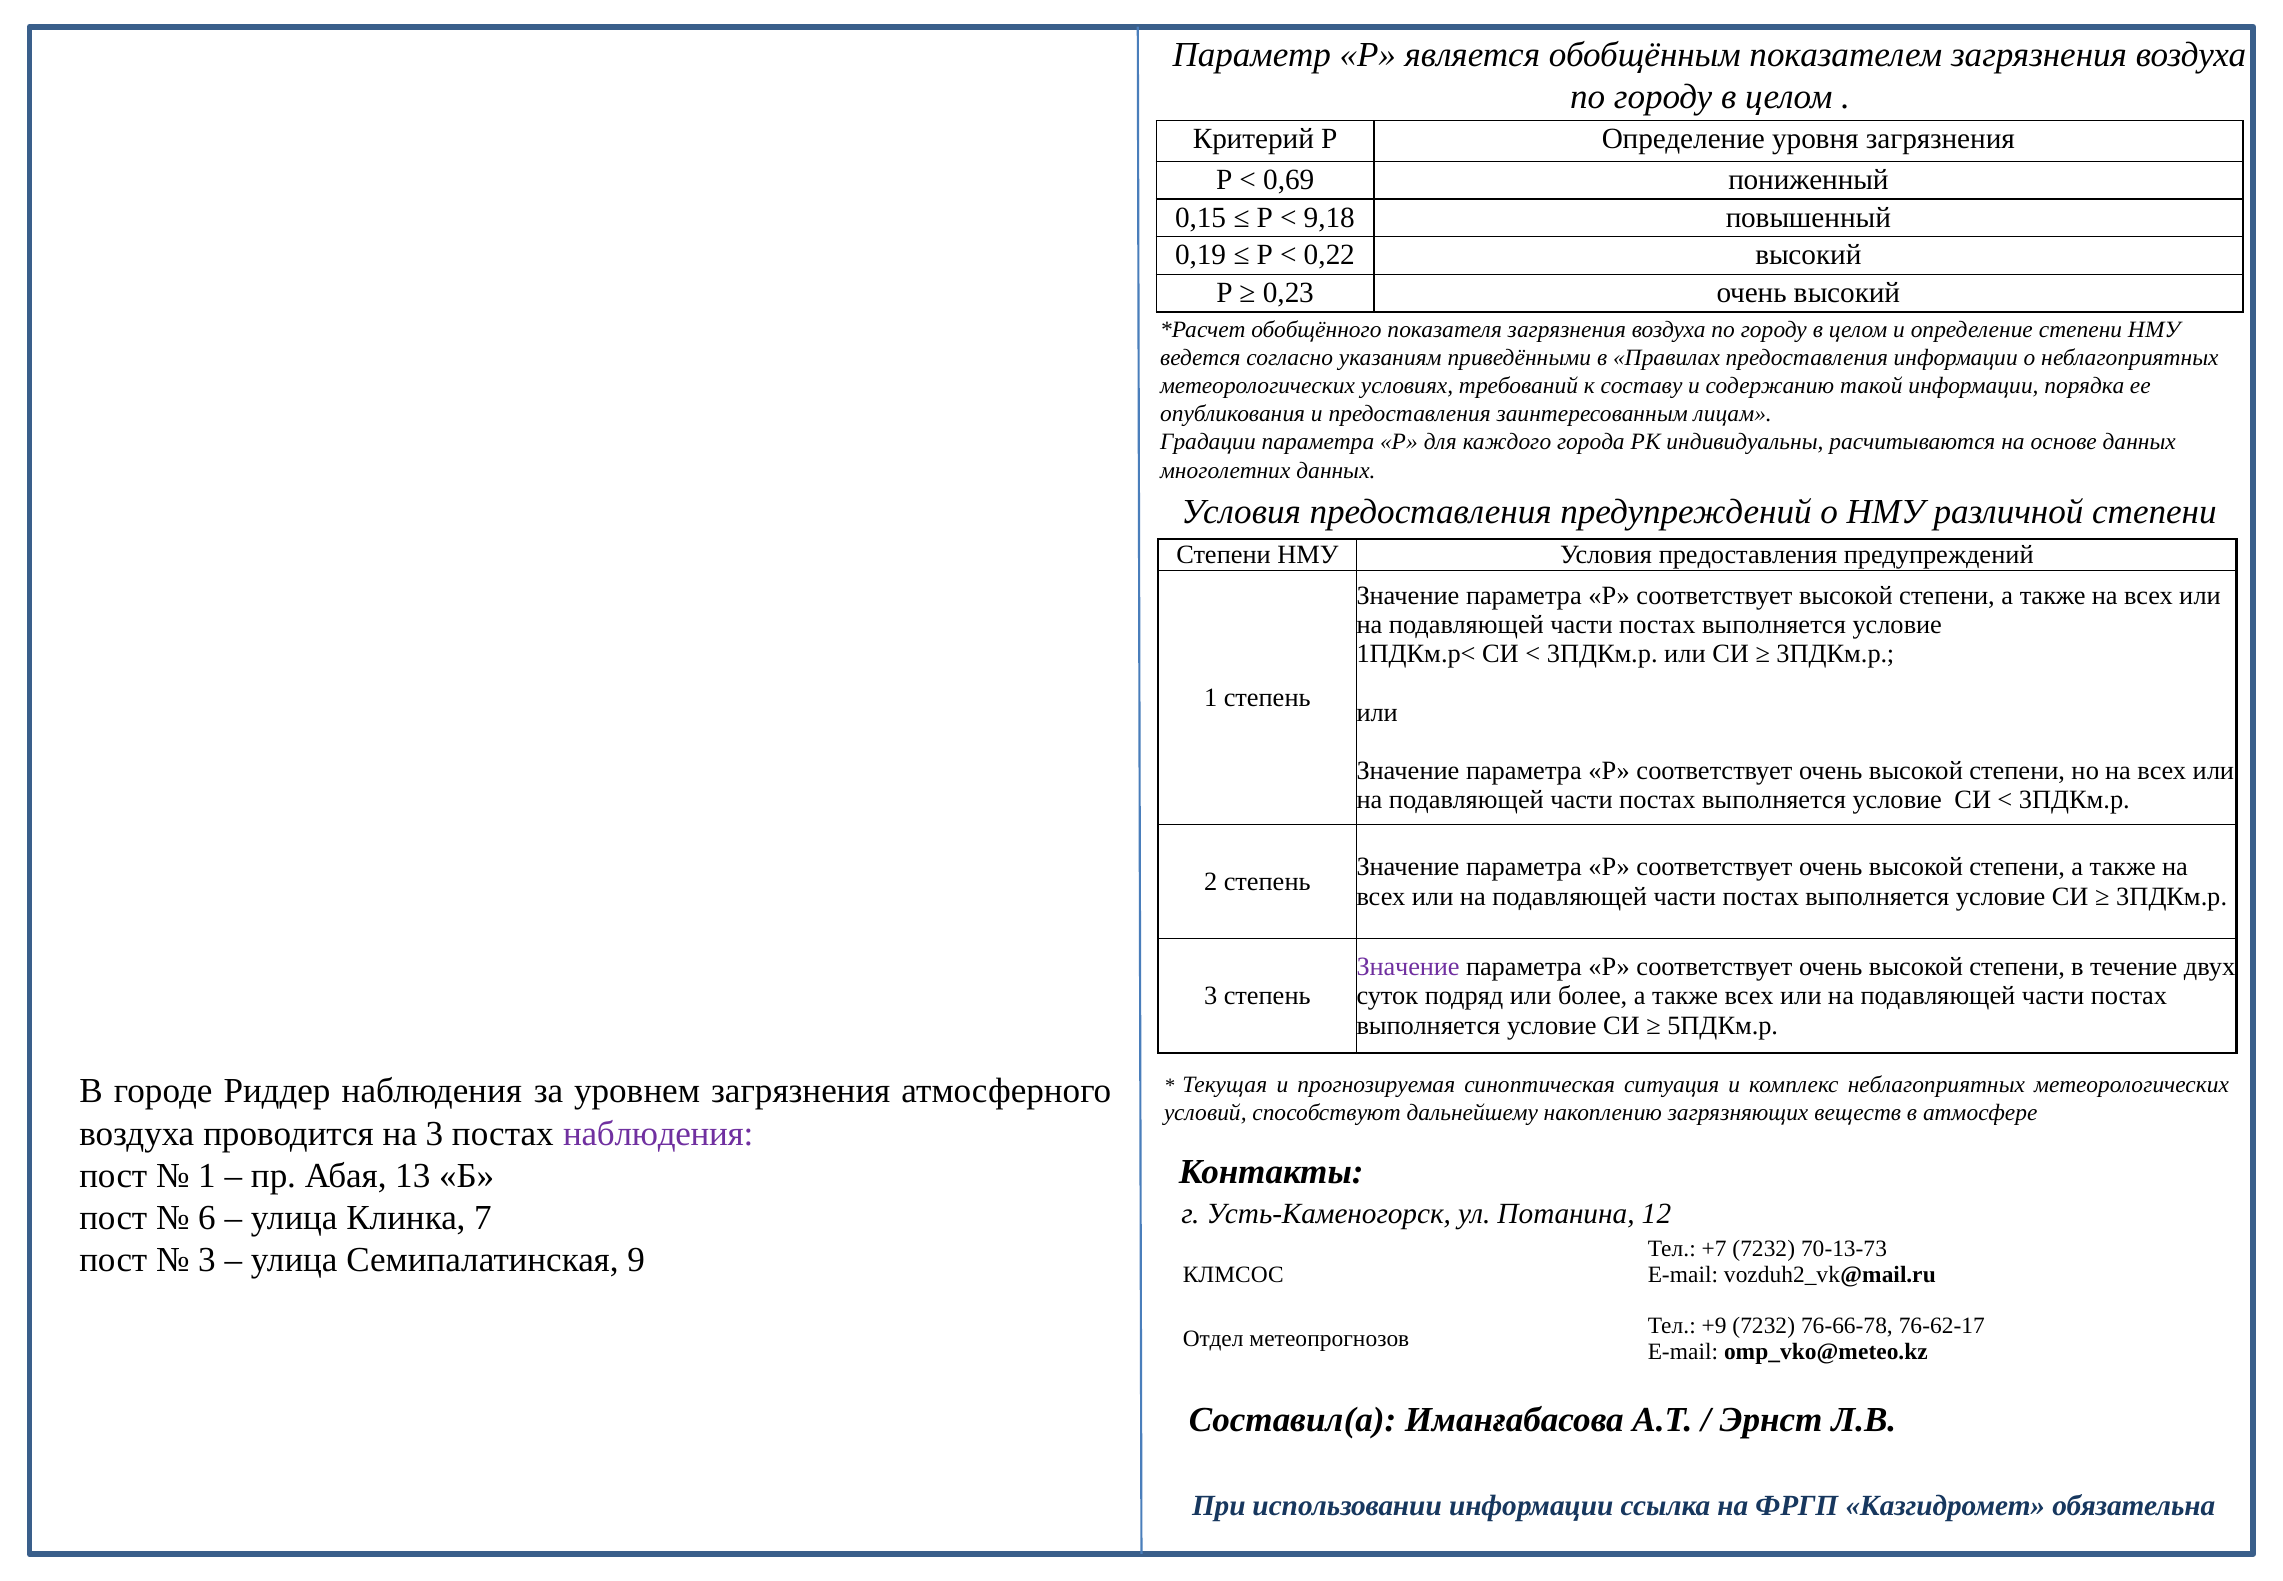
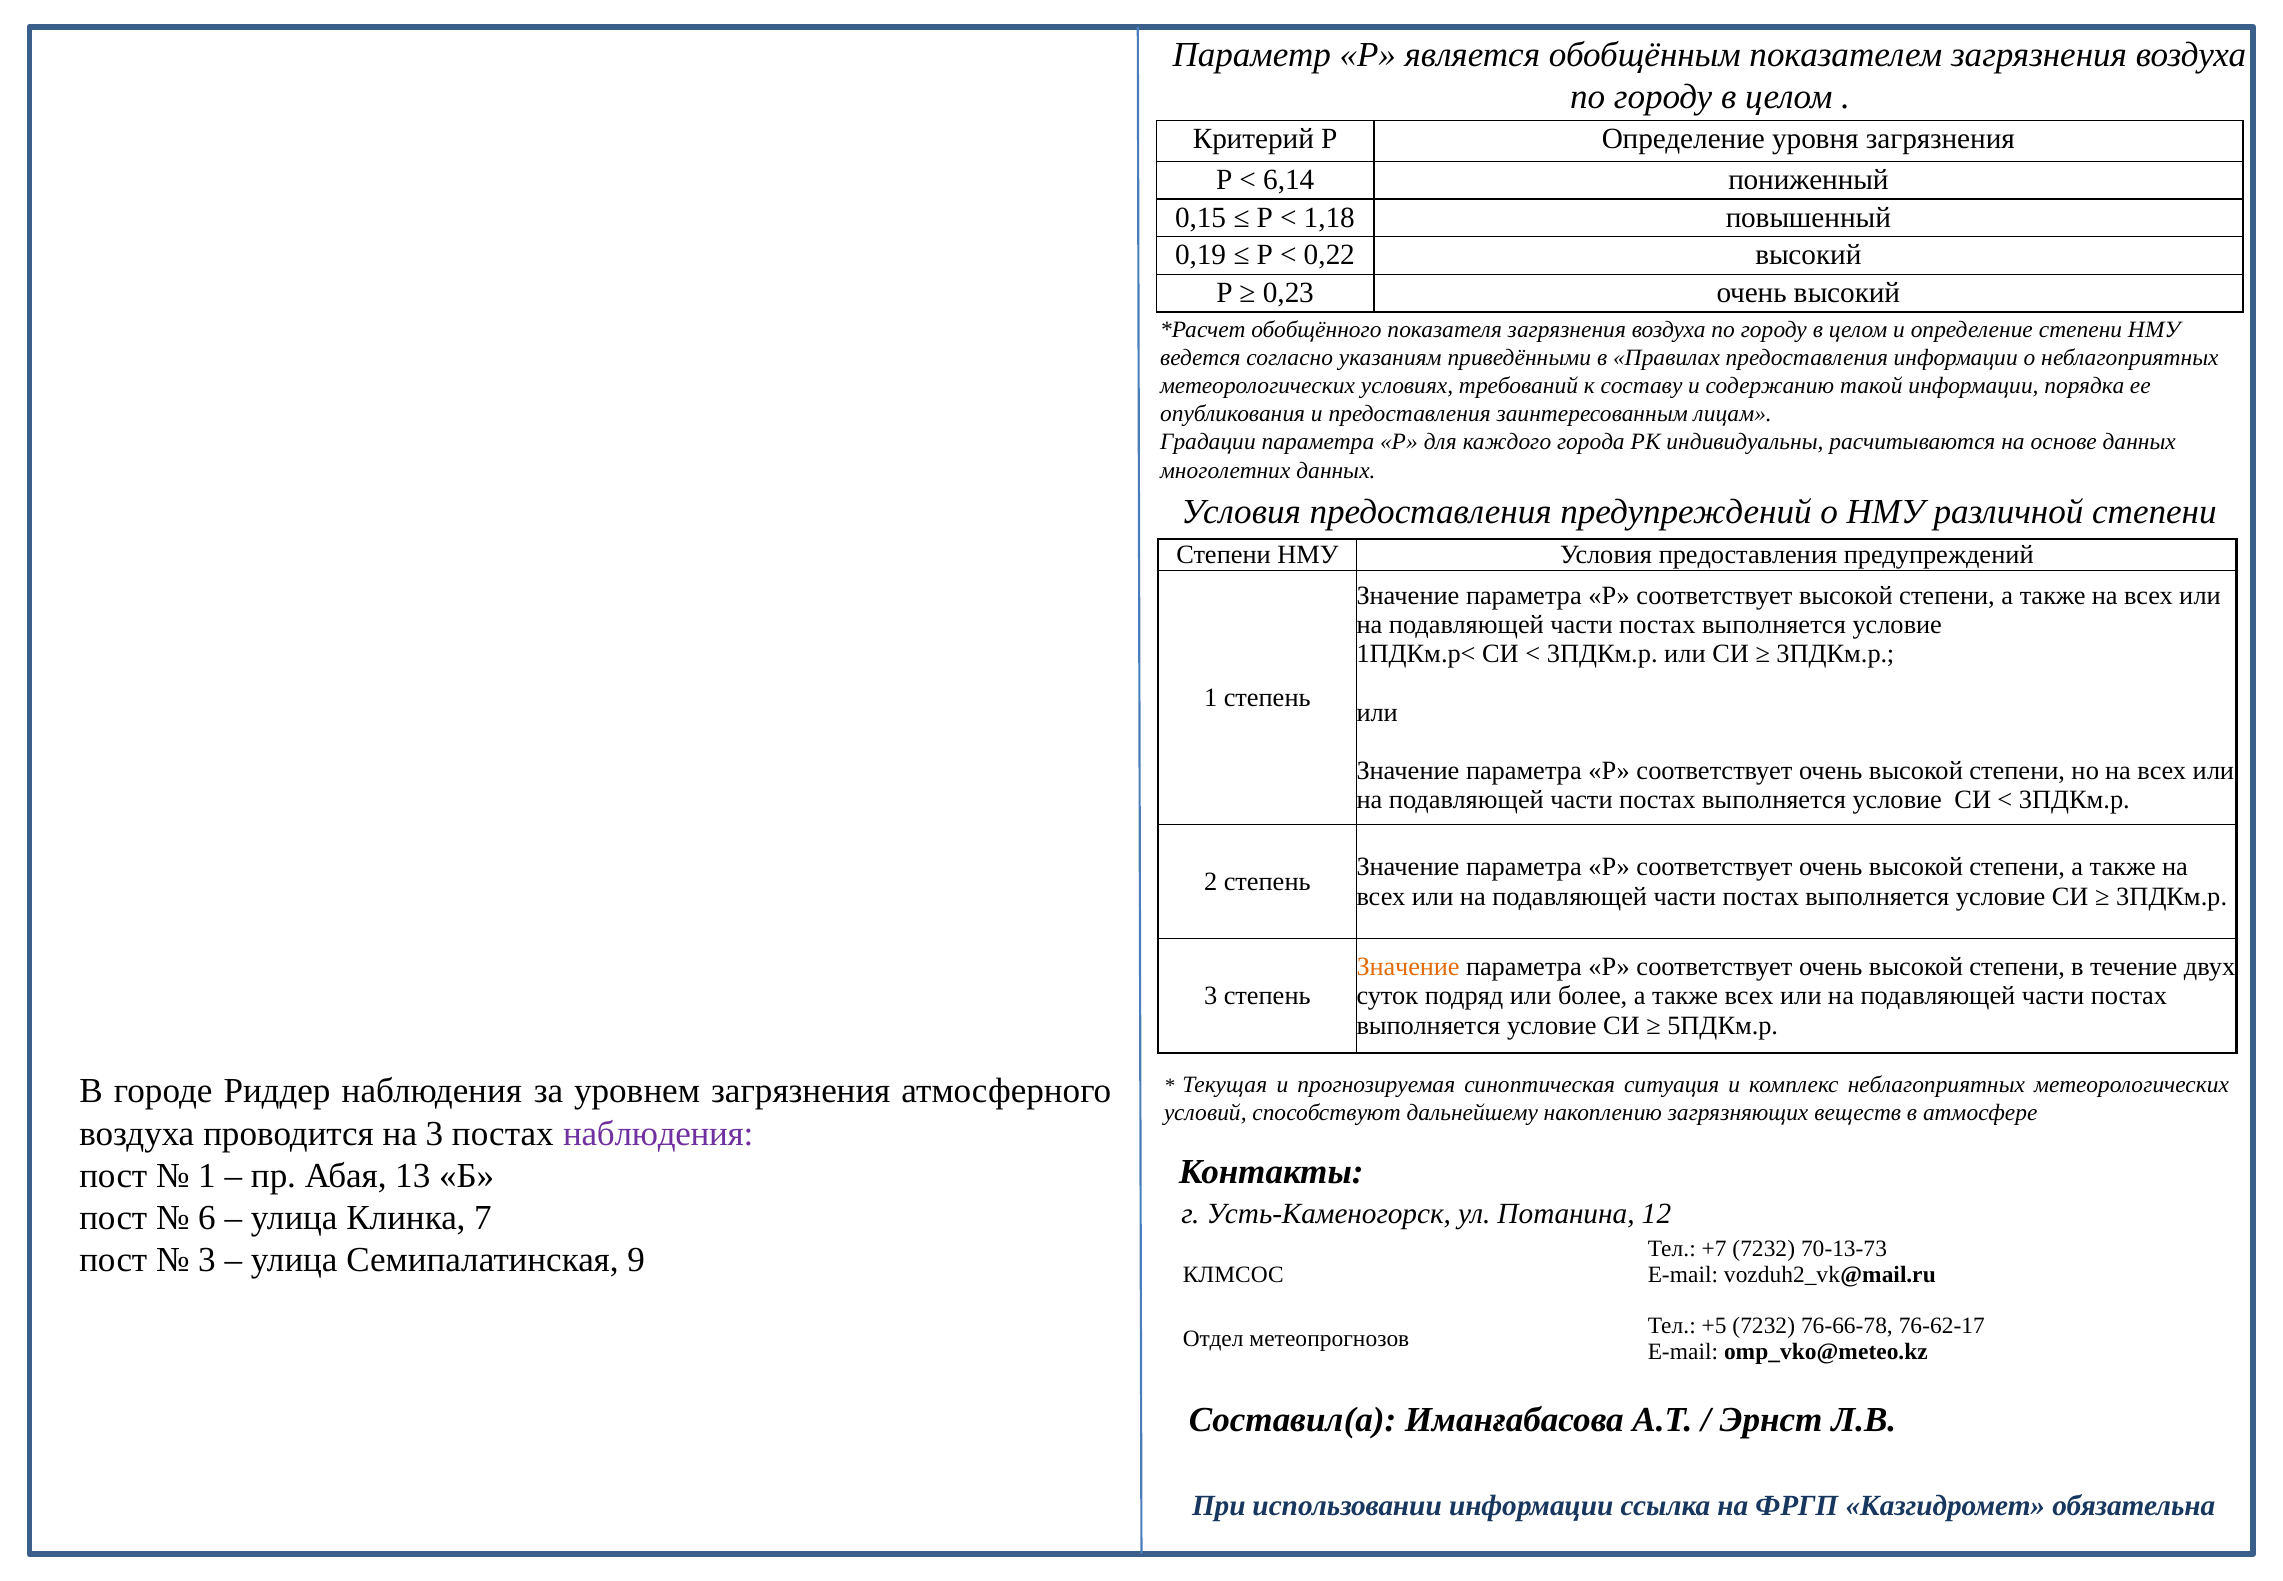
0,69: 0,69 -> 6,14 (1289, 180)
9,18: 9,18 -> 1,18 (1329, 217)
Значение colour: purple -> orange (1408, 967)
+9: +9 -> +5 (1714, 1325)
